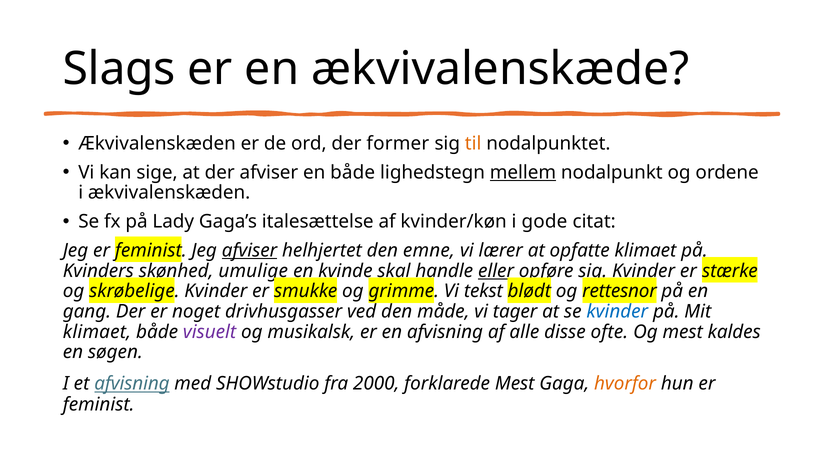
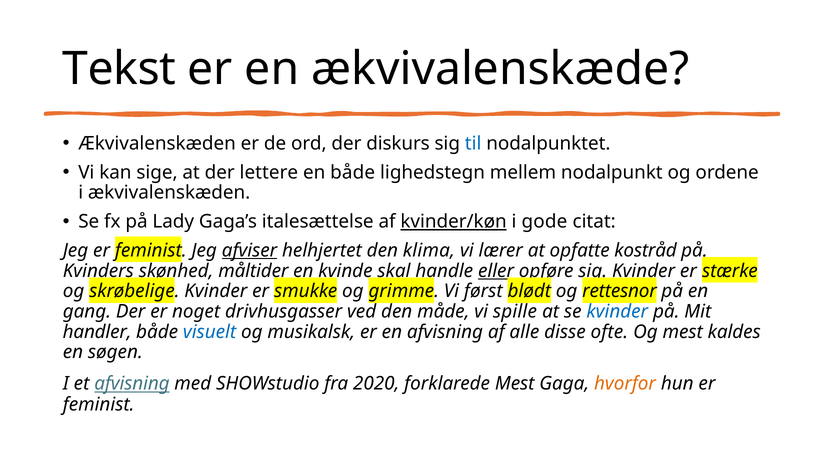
Slags: Slags -> Tekst (119, 69)
former: former -> diskurs (398, 144)
til colour: orange -> blue (473, 144)
der afviser: afviser -> lettere (269, 173)
mellem underline: present -> none (523, 173)
kvinder/køn underline: none -> present (454, 222)
emne: emne -> klima (429, 251)
opfatte klimaet: klimaet -> kostråd (646, 251)
umulige: umulige -> måltider (253, 271)
tekst: tekst -> først (483, 292)
tager: tager -> spille (515, 312)
klimaet: klimaet -> handler (97, 332)
visuelt colour: purple -> blue (210, 332)
2000: 2000 -> 2020 (376, 384)
